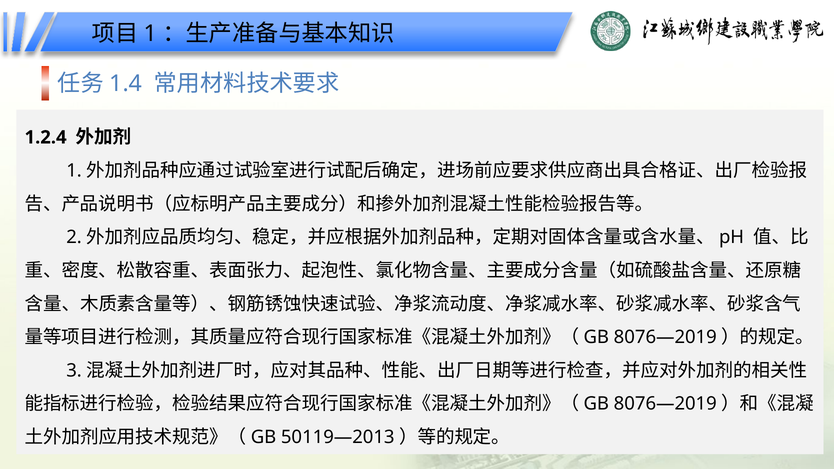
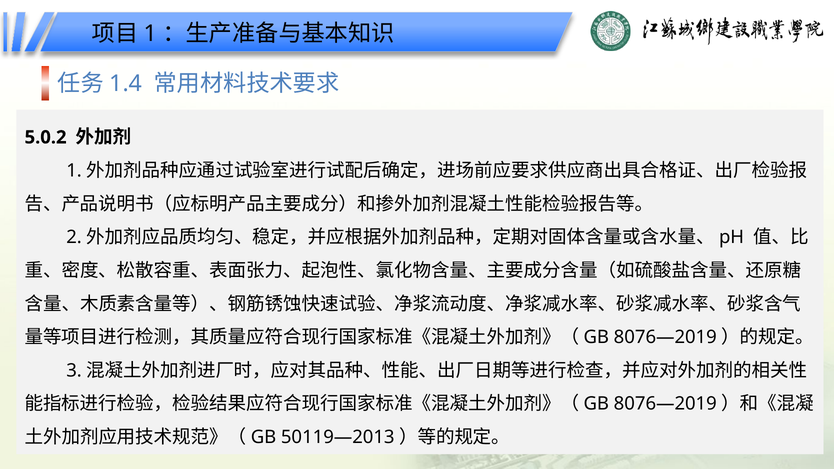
1.2.4: 1.2.4 -> 5.0.2 (46, 137)
